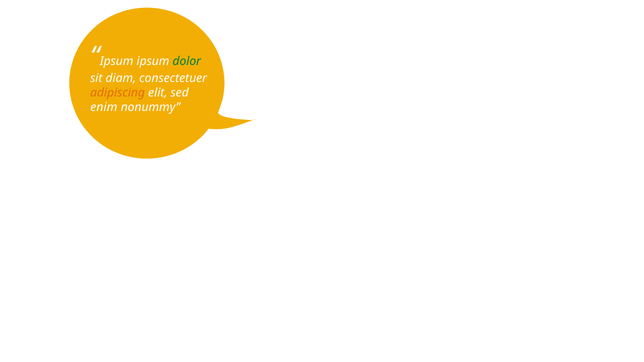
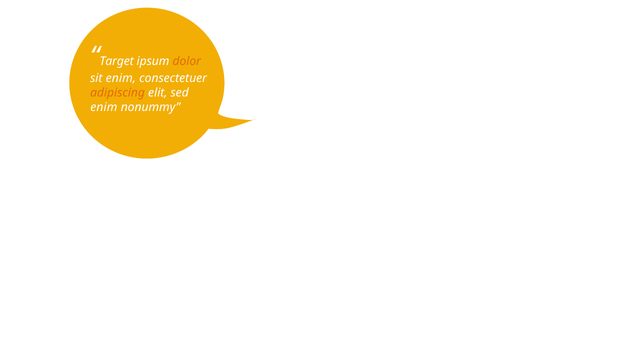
Ipsum: Ipsum -> Target (117, 61)
dolor colour: green -> orange (187, 61)
sit diam: diam -> enim (121, 79)
